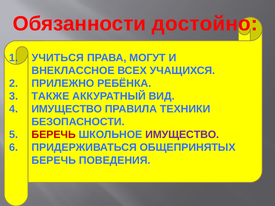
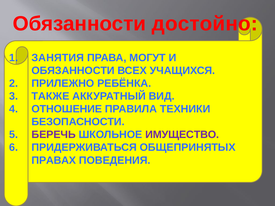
УЧИТЬСЯ: УЧИТЬСЯ -> ЗАНЯТИЯ (58, 58)
ВНЕКЛАССНОЕ: ВНЕКЛАССНОЕ -> ОБЯЗАННОСТИ (73, 71)
ИМУЩЕСТВО: ИМУЩЕСТВО -> ОТНОШЕНИЕ (67, 109)
БЕРЕЧЬ colour: red -> purple (54, 135)
БЕРЕЧЬ: БЕРЕЧЬ -> ПРАВАХ (54, 160)
